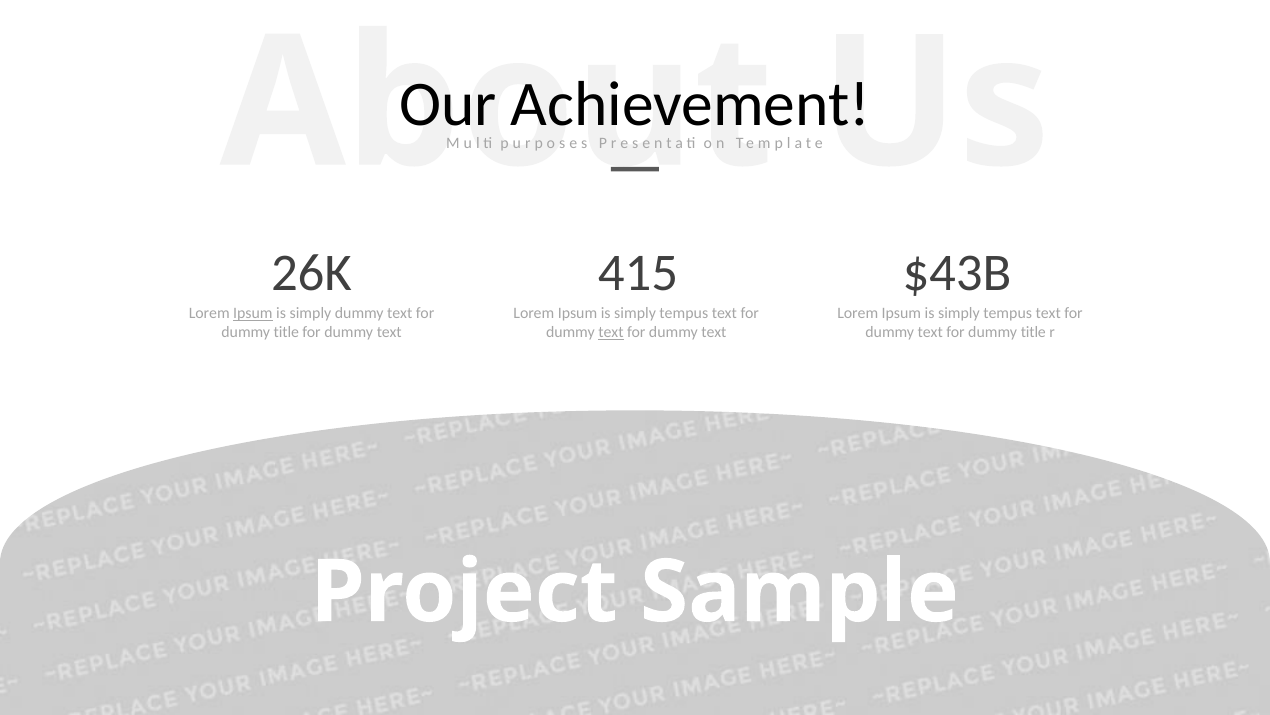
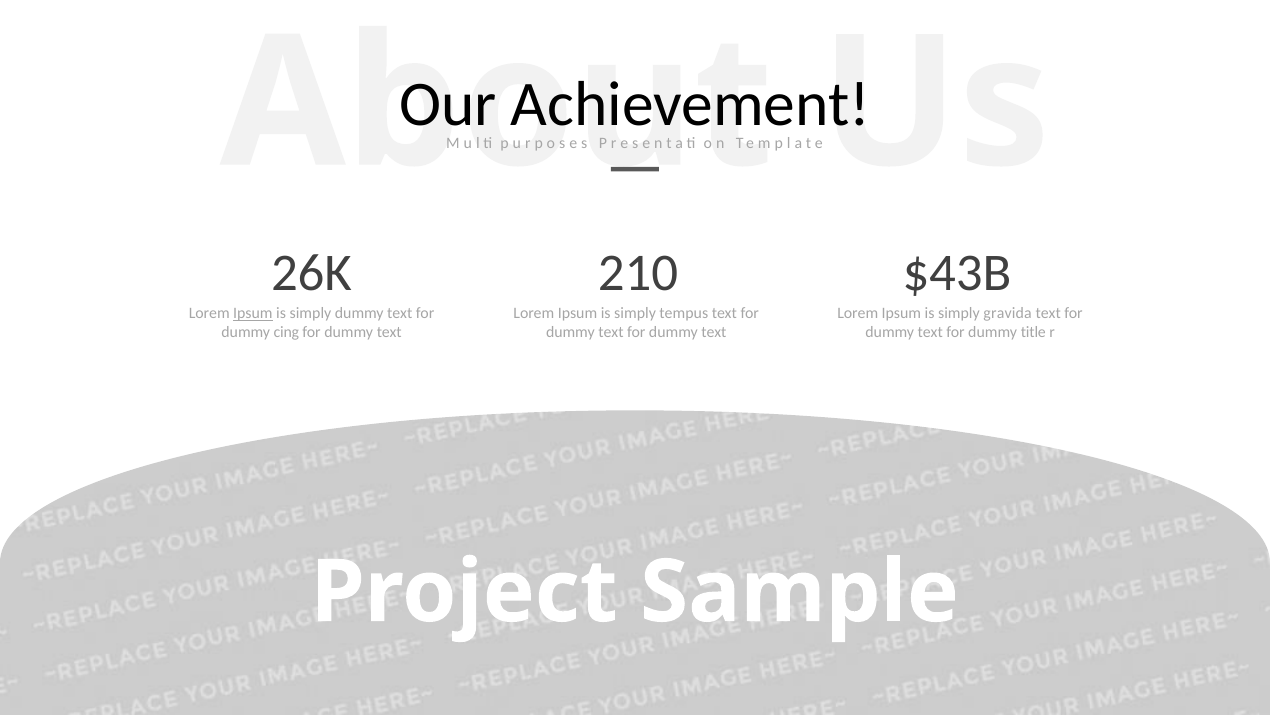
415: 415 -> 210 (638, 273)
tempus: tempus -> gravida (1008, 313)
title: title -> cing (286, 332)
text underline: present -> none (611, 332)
